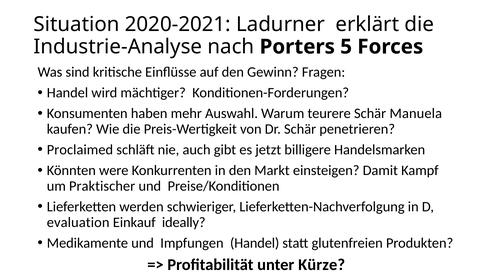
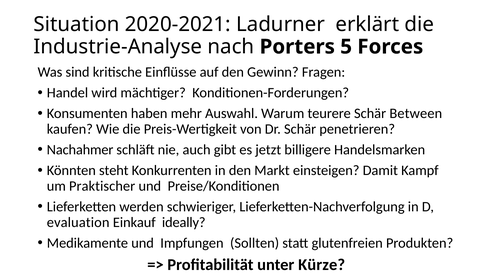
Manuela: Manuela -> Between (416, 113)
Proclaimed: Proclaimed -> Nachahmer (80, 149)
were: were -> steht (114, 170)
Impfungen Handel: Handel -> Sollten (255, 242)
